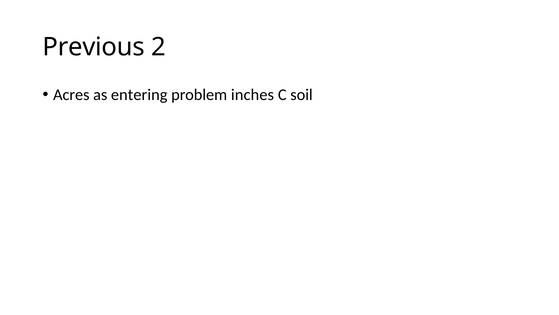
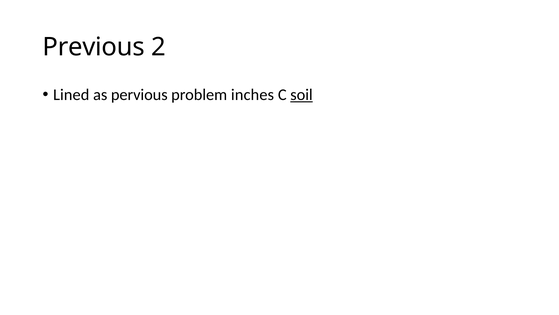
Acres: Acres -> Lined (71, 95)
entering: entering -> pervious (139, 95)
soil underline: none -> present (302, 95)
